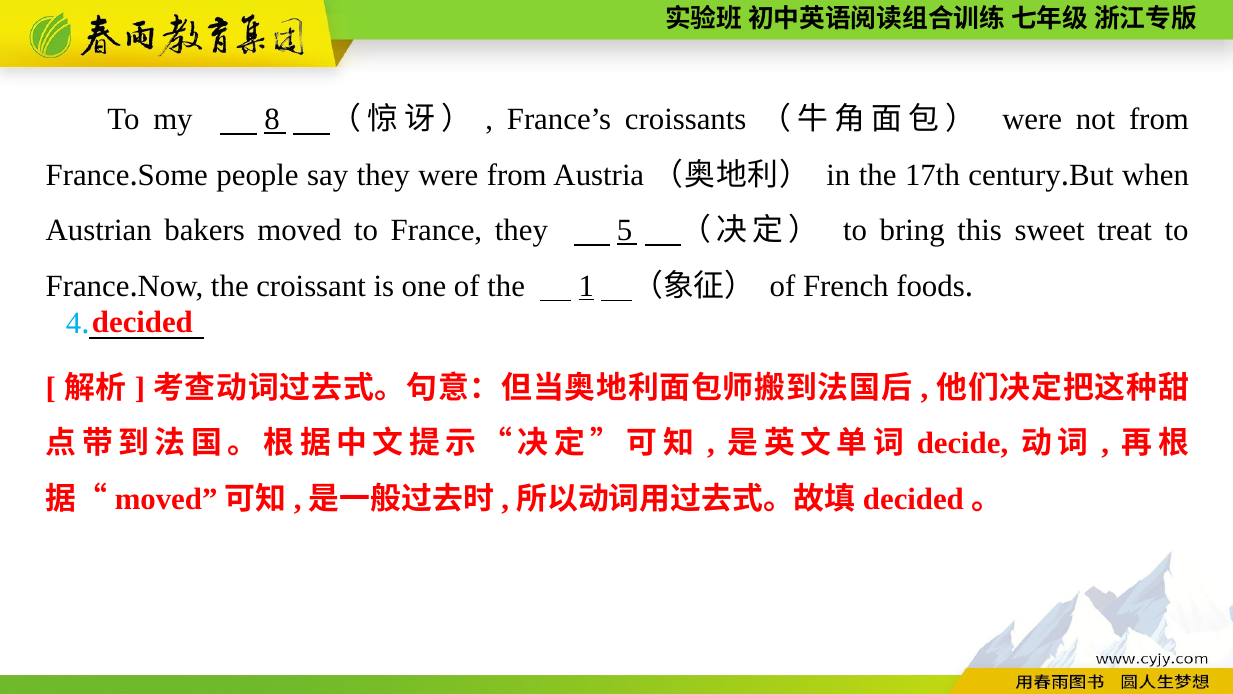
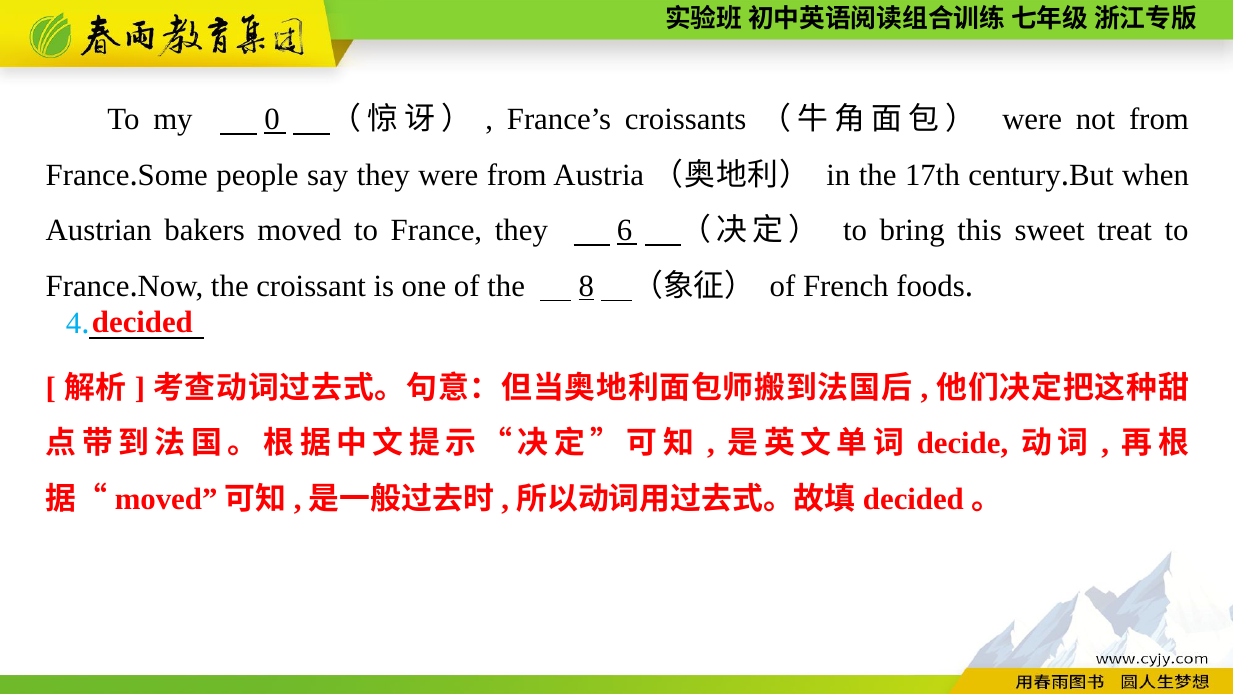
8: 8 -> 0 (272, 119)
5: 5 -> 6 (625, 230)
1: 1 -> 8 (586, 286)
